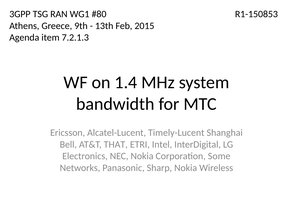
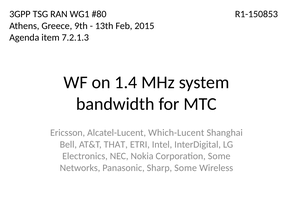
Timely-Lucent: Timely-Lucent -> Which-Lucent (176, 133)
Sharp Nokia: Nokia -> Some (186, 168)
